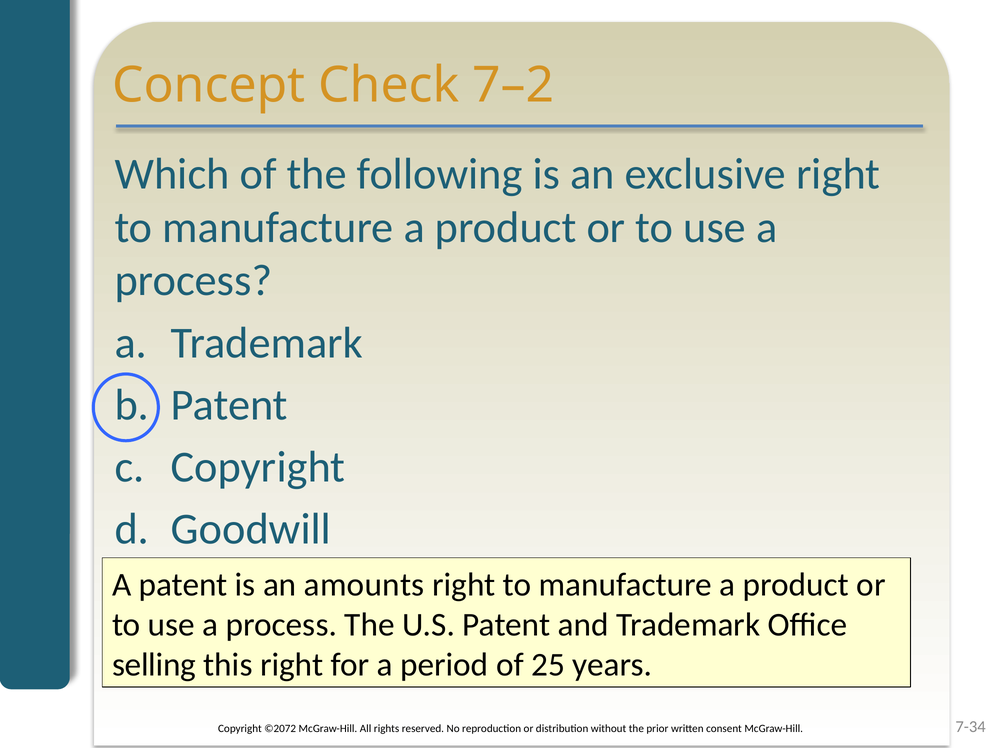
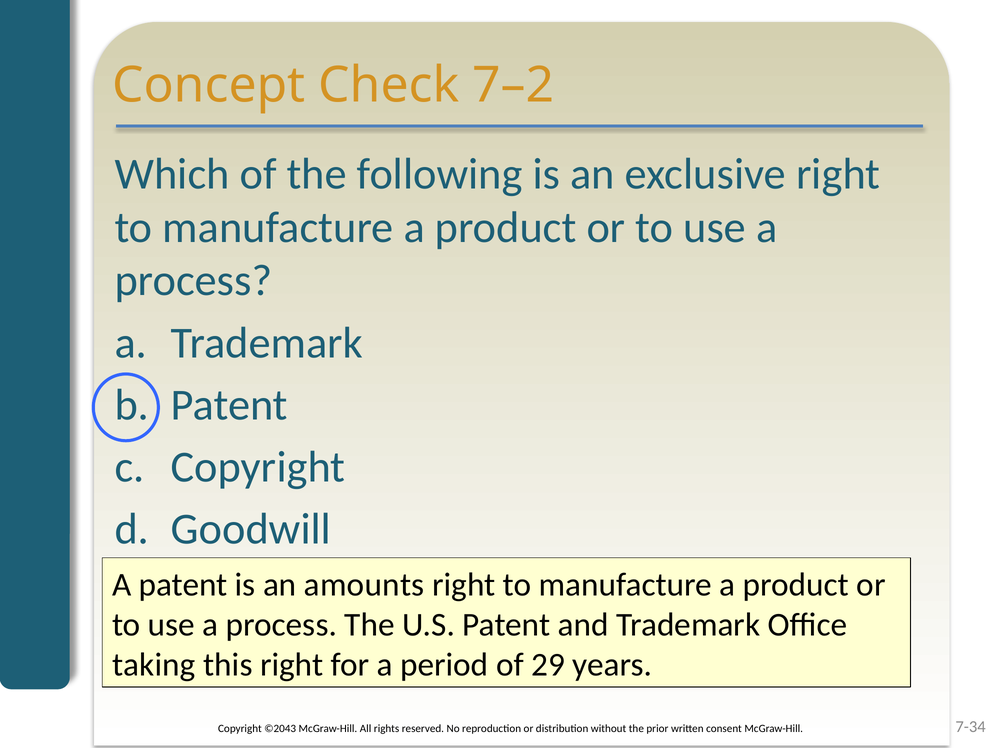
selling: selling -> taking (154, 665)
25: 25 -> 29 (548, 665)
©2072: ©2072 -> ©2043 (280, 729)
